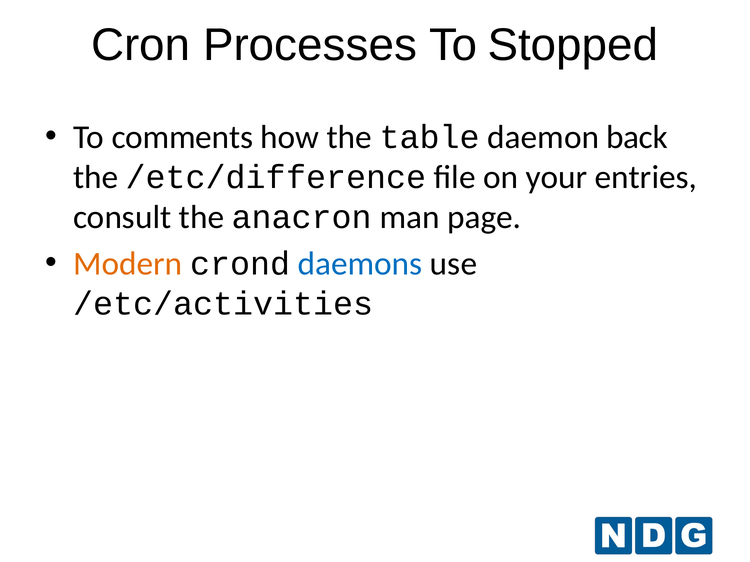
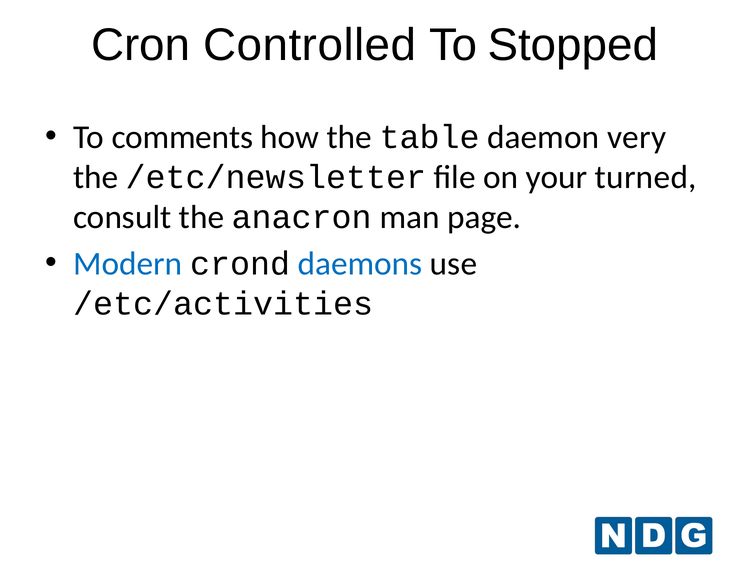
Processes: Processes -> Controlled (310, 45)
back: back -> very (637, 137)
/etc/difference: /etc/difference -> /etc/newsletter (276, 177)
entries: entries -> turned (646, 177)
Modern colour: orange -> blue (128, 264)
